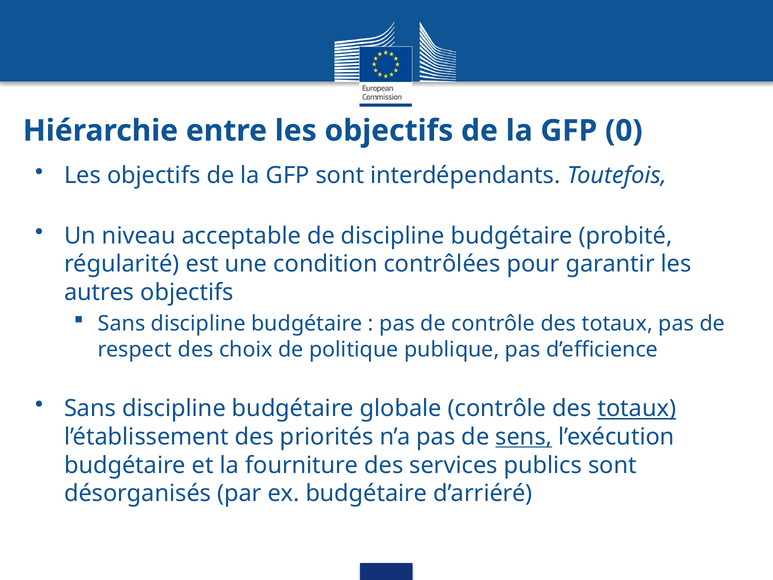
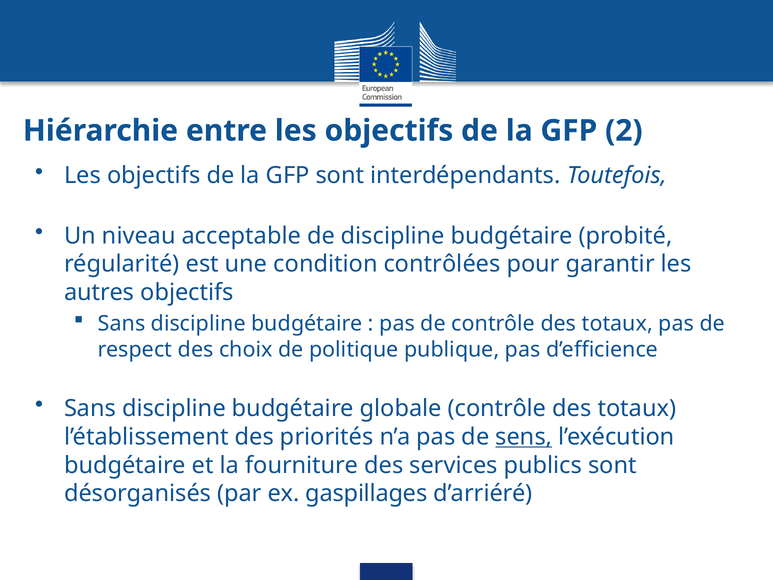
0: 0 -> 2 (624, 131)
totaux underline: present -> none (637, 408)
ex budgétaire: budgétaire -> gaspillages (366, 493)
